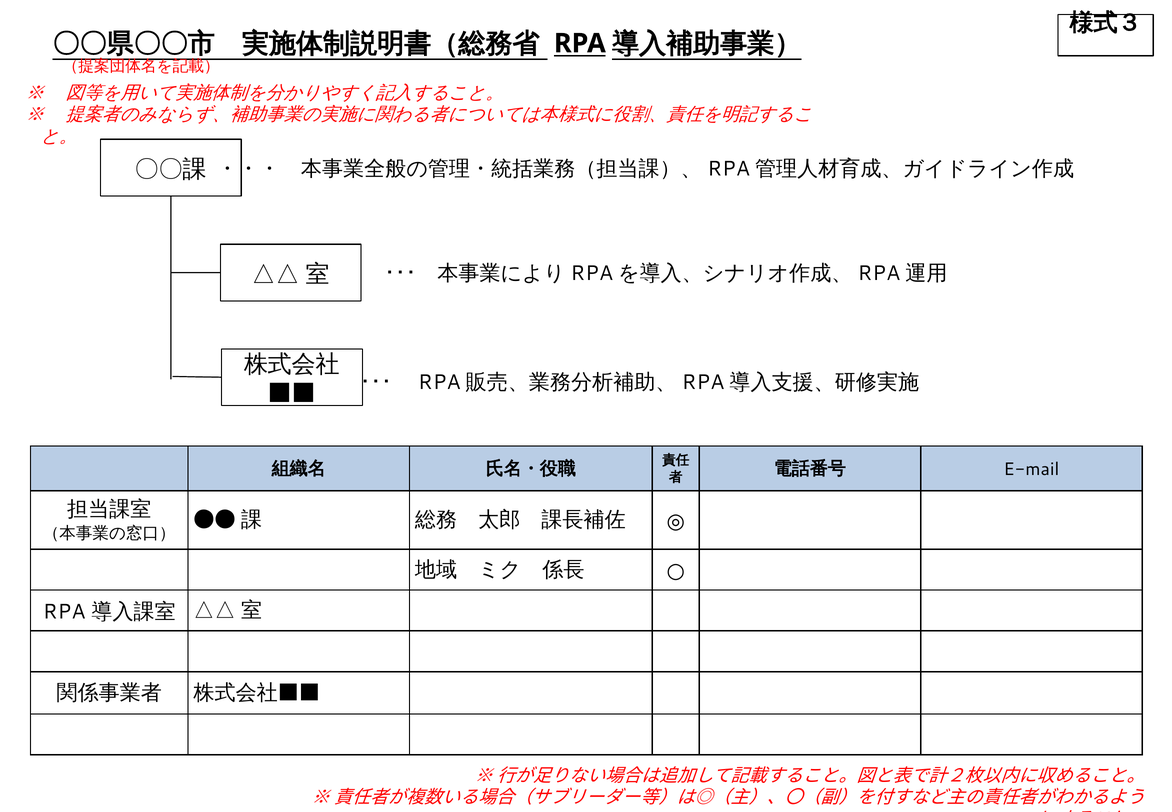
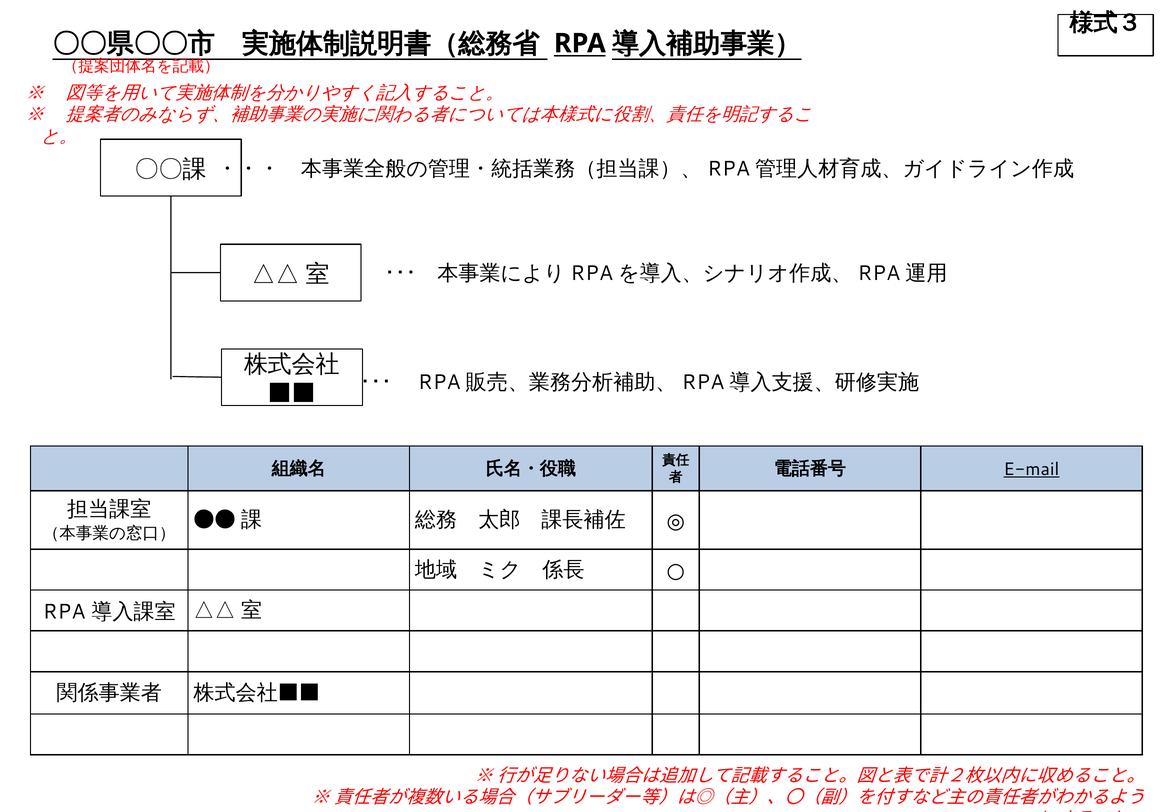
E-mail underline: none -> present (1031, 469)
